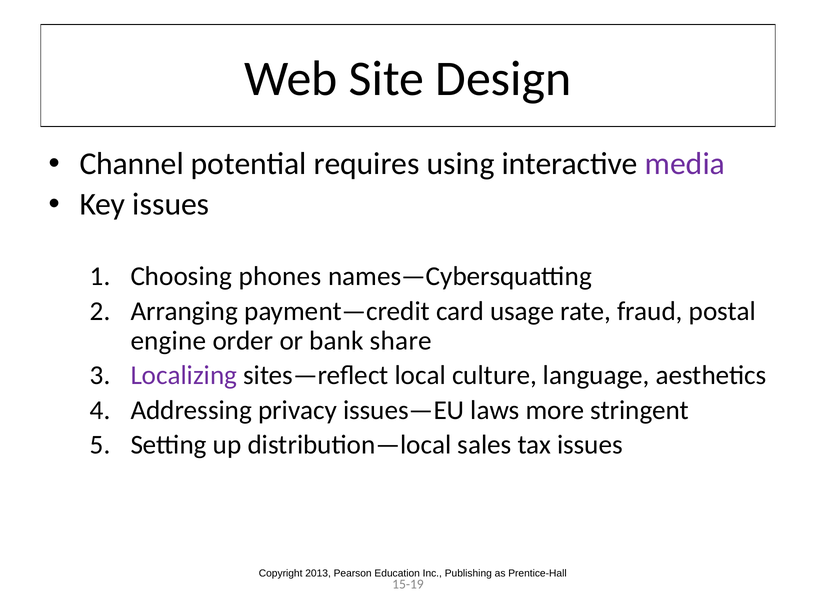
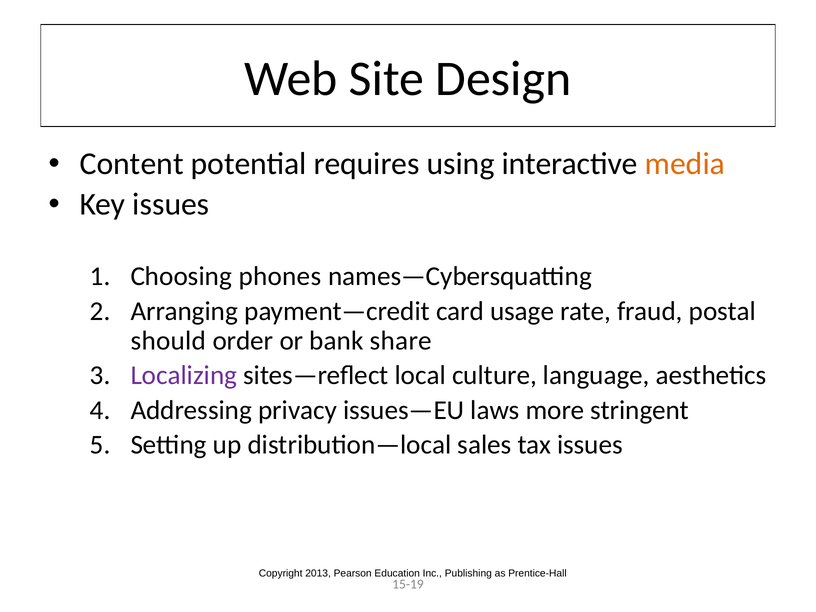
Channel: Channel -> Content (132, 164)
media colour: purple -> orange (685, 164)
engine: engine -> should (168, 341)
